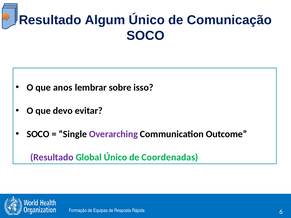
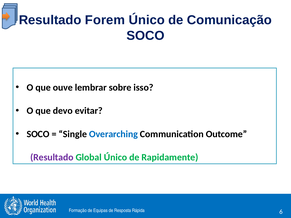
Algum: Algum -> Forem (105, 20)
anos: anos -> ouve (63, 88)
Overarching colour: purple -> blue (113, 134)
Coordenadas: Coordenadas -> Rapidamente (170, 157)
